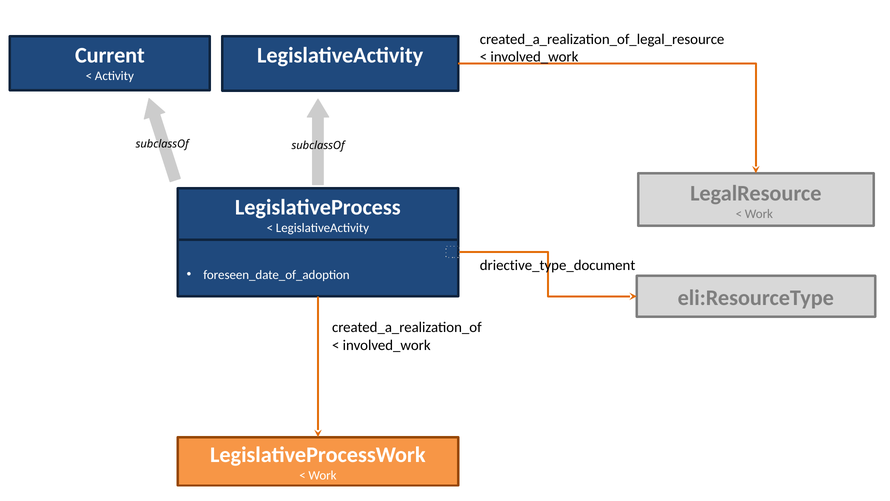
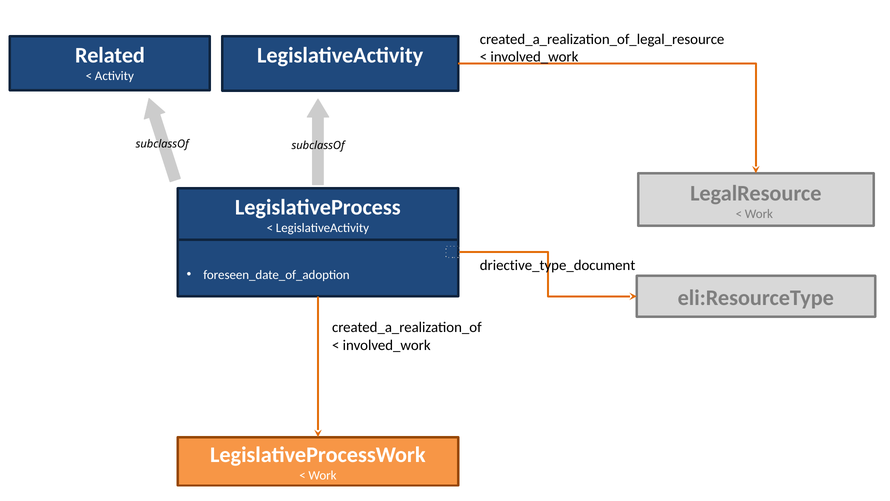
Current: Current -> Related (110, 55)
